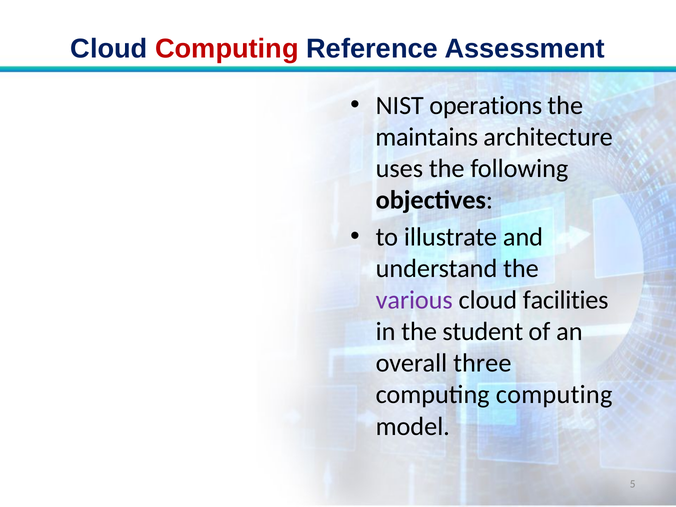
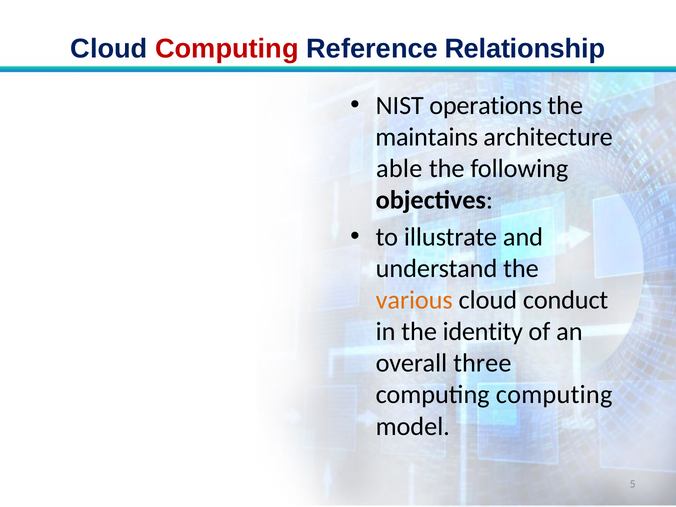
Assessment: Assessment -> Relationship (525, 49)
uses: uses -> able (399, 169)
various colour: purple -> orange (414, 300)
facilities: facilities -> conduct (566, 300)
student: student -> identity (483, 332)
